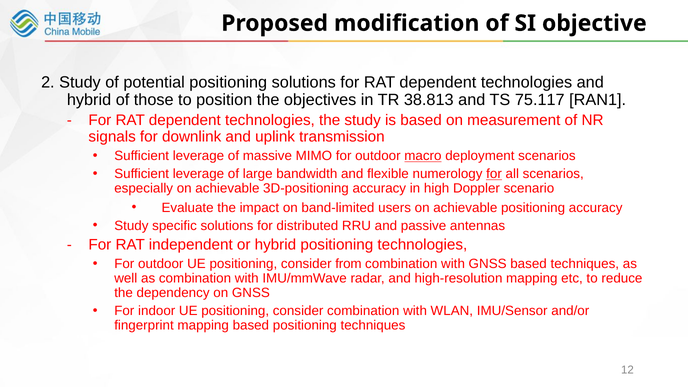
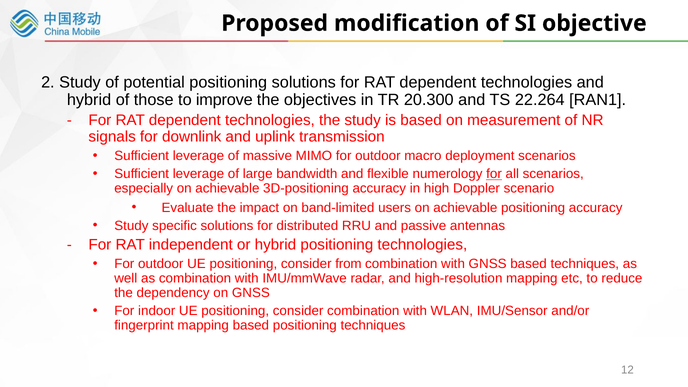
position: position -> improve (224, 100)
38.813: 38.813 -> 20.300 (429, 100)
75.117: 75.117 -> 22.264 (540, 100)
macro underline: present -> none (423, 156)
